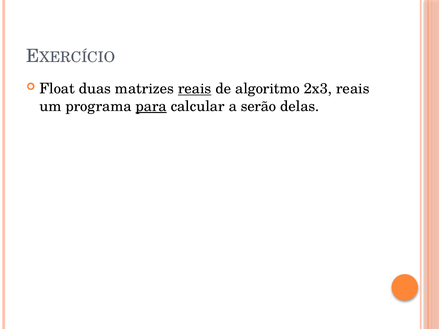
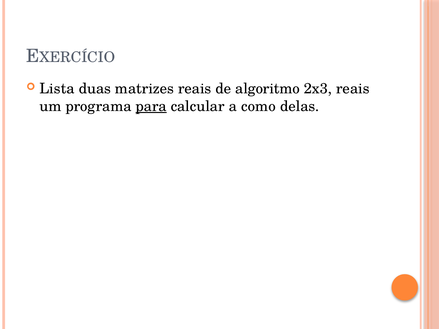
Float: Float -> Lista (57, 89)
reais underline: present -> none (195, 89)
serão: serão -> como (258, 106)
